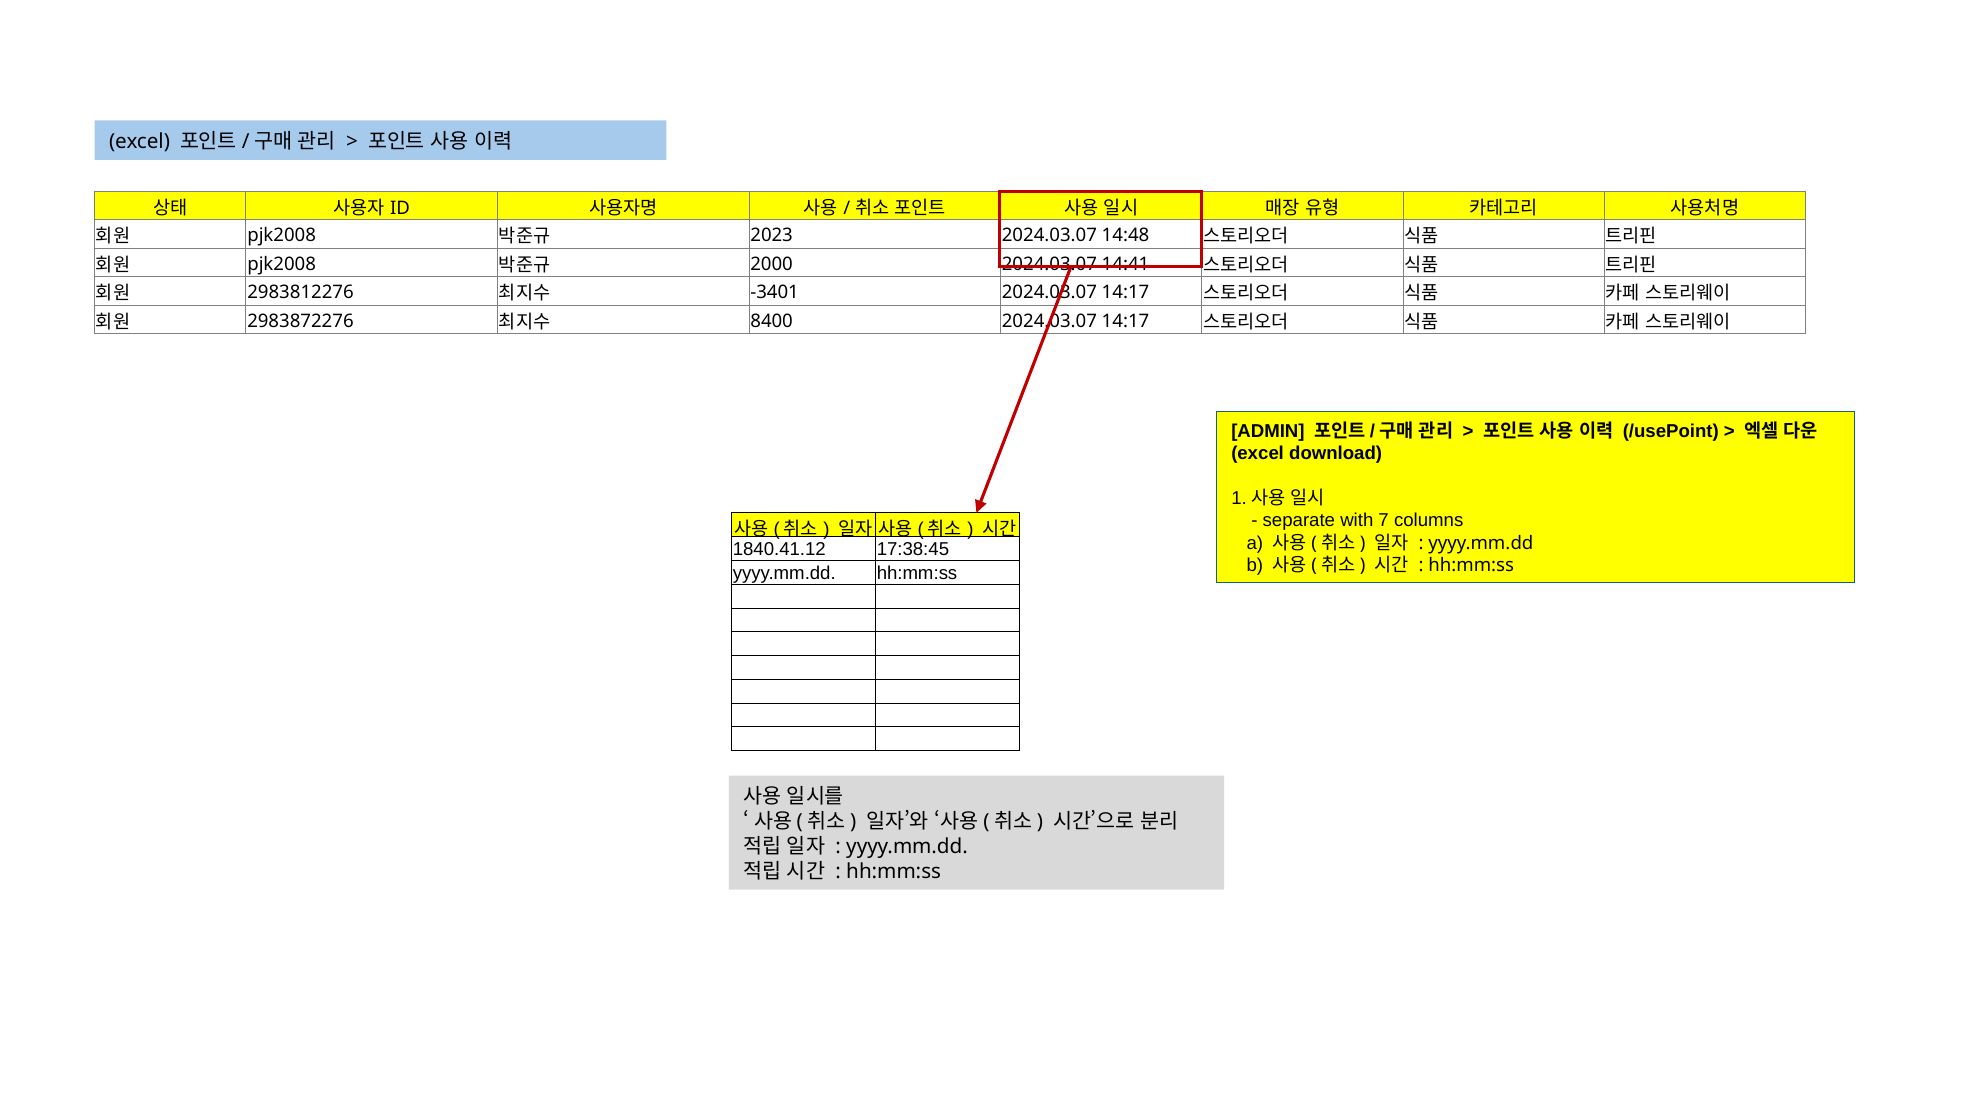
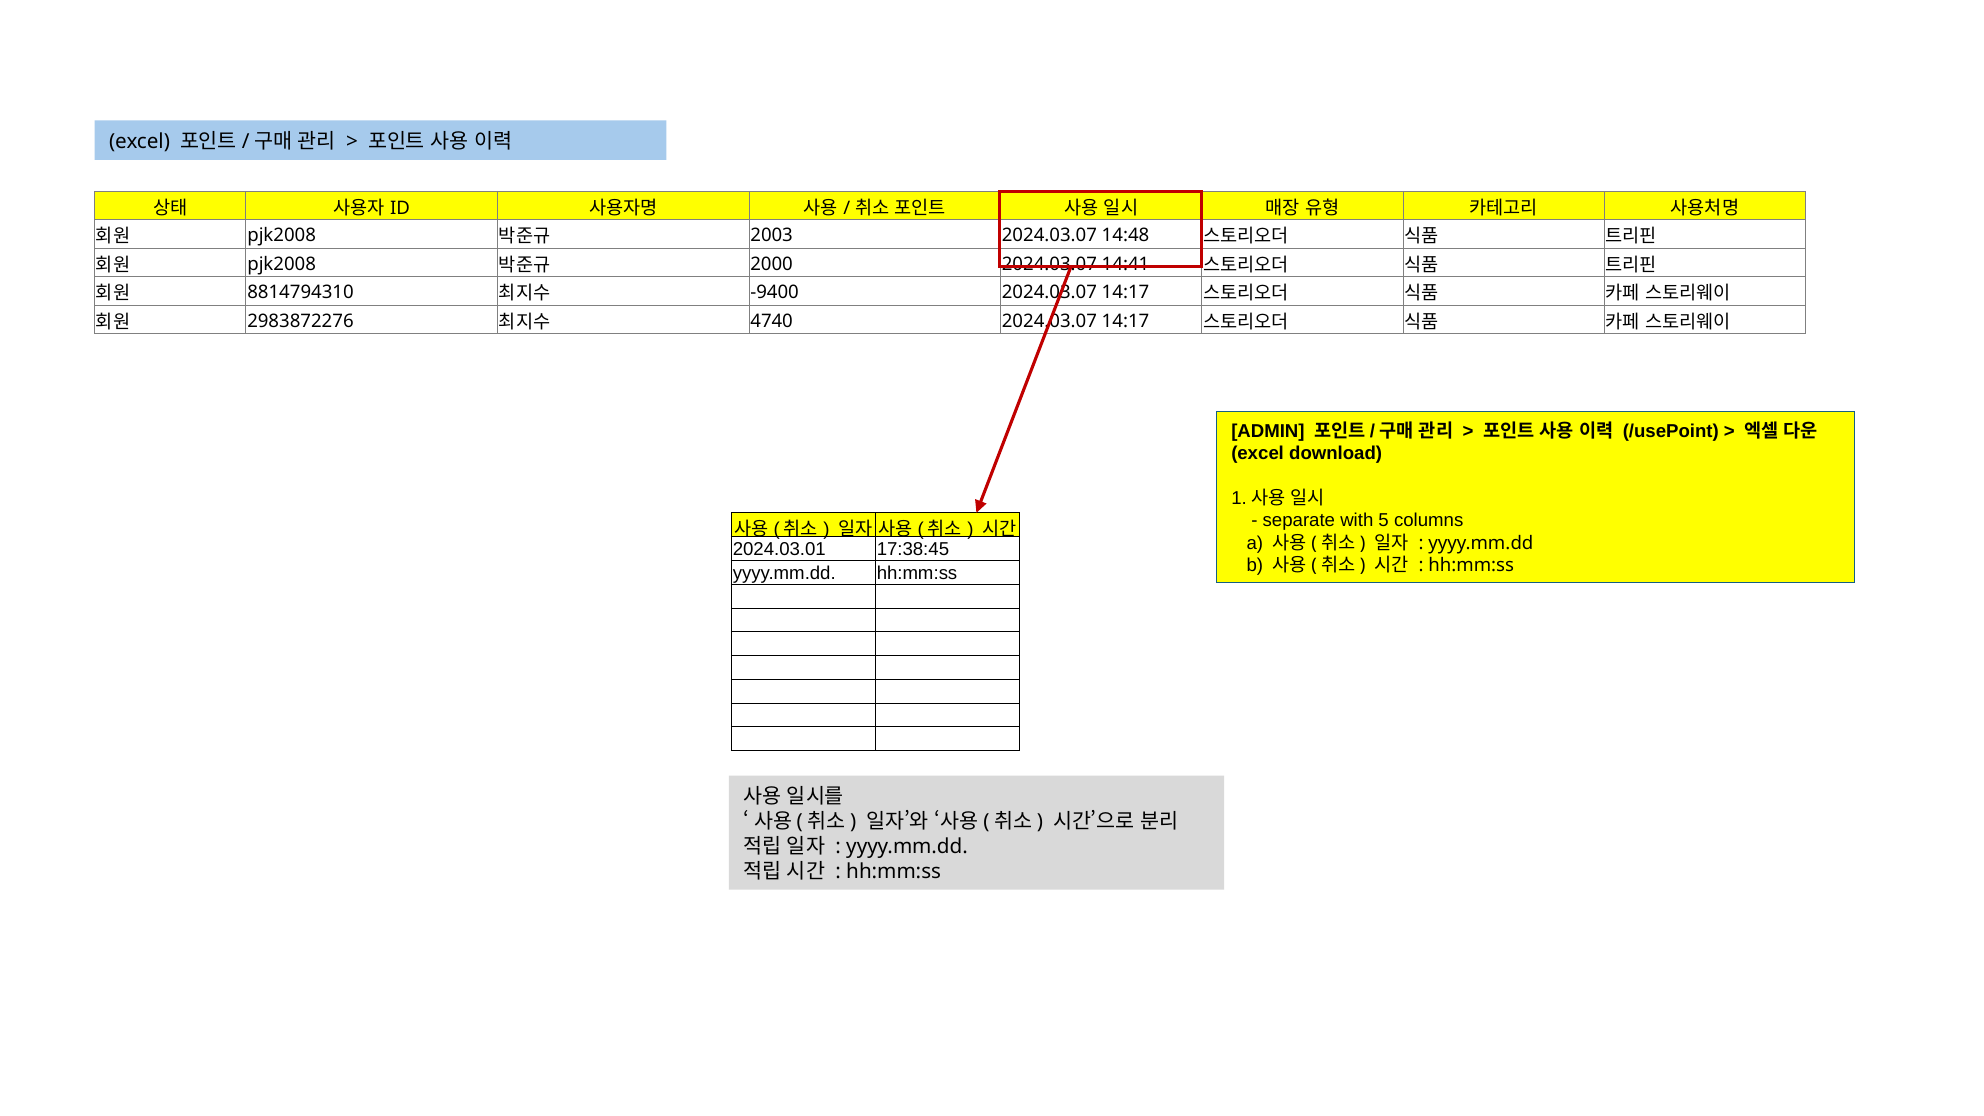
2023: 2023 -> 2003 (772, 236)
2983812276: 2983812276 -> 8814794310 (301, 293)
-3401: -3401 -> -9400 (775, 293)
8400: 8400 -> 4740 (772, 321)
7: 7 -> 5 (1384, 521)
1840.41.12: 1840.41.12 -> 2024.03.01 (779, 549)
